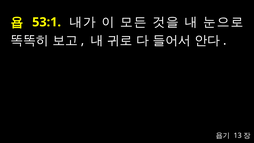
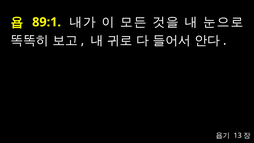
53:1: 53:1 -> 89:1 (47, 22)
